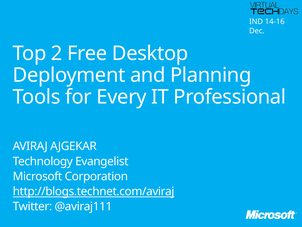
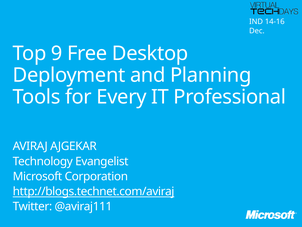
2: 2 -> 9 (57, 53)
